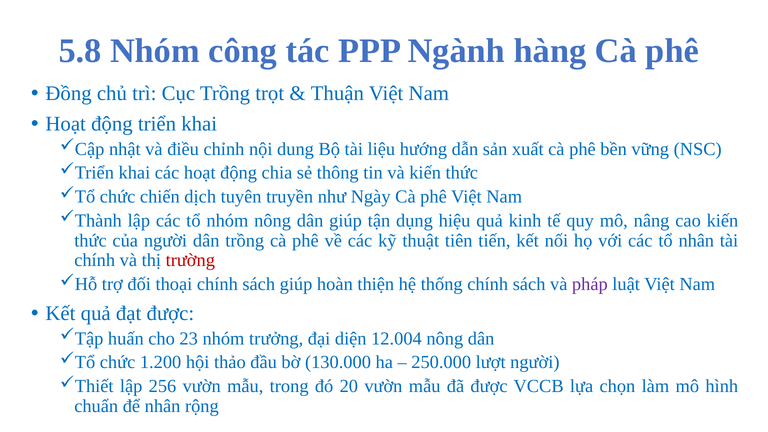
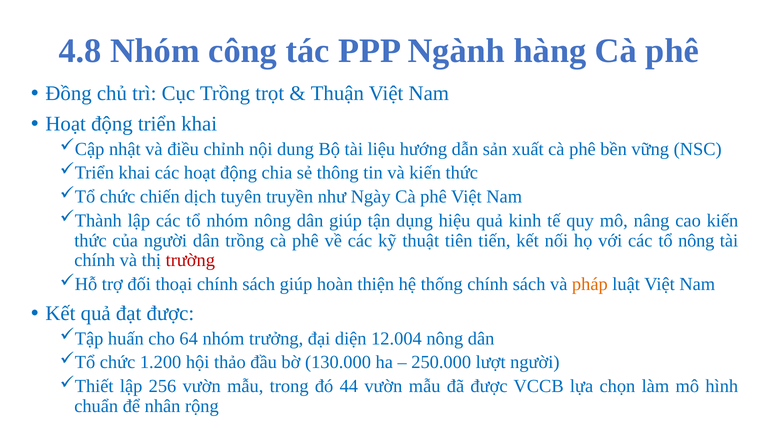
5.8: 5.8 -> 4.8 (80, 51)
tổ nhân: nhân -> nông (696, 240)
pháp colour: purple -> orange (590, 284)
23: 23 -> 64 (189, 338)
20: 20 -> 44 (349, 386)
